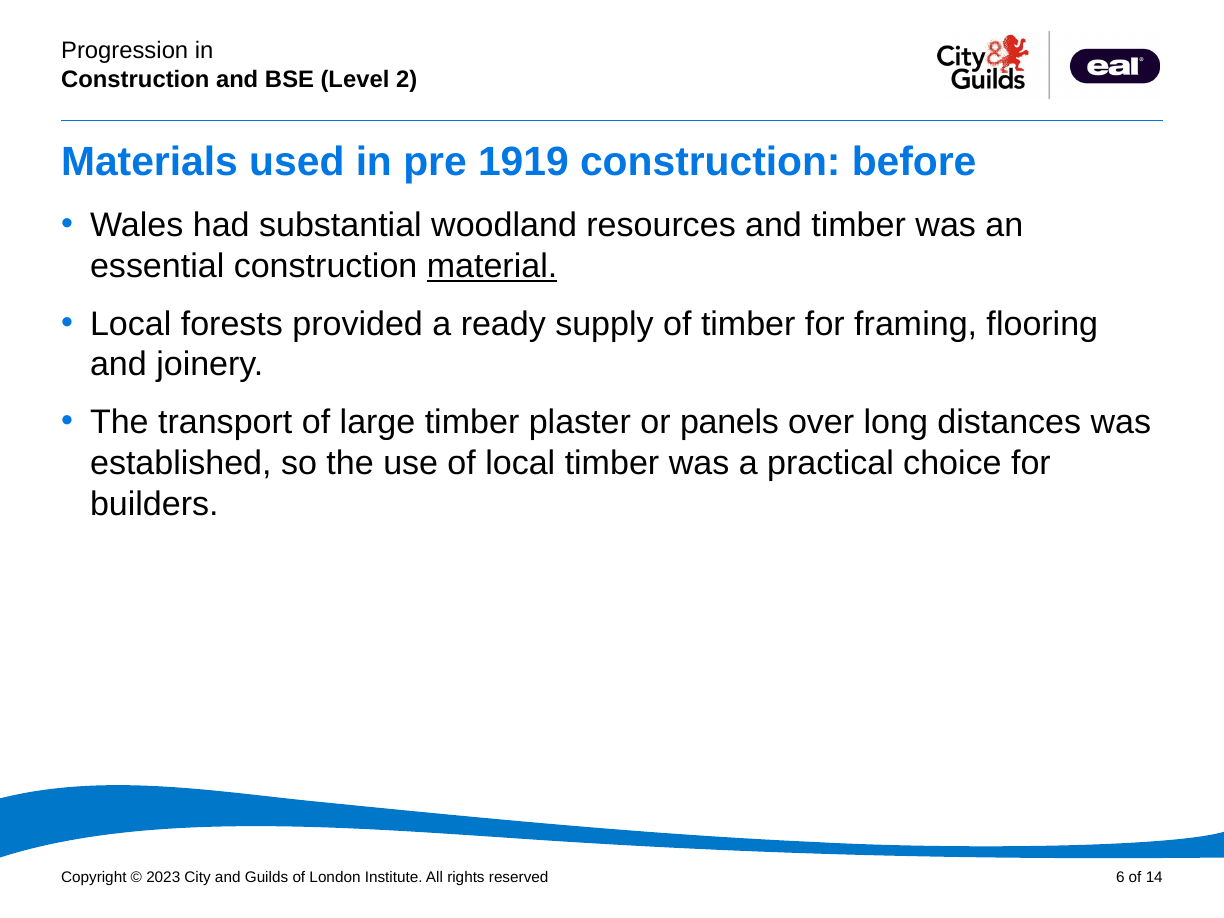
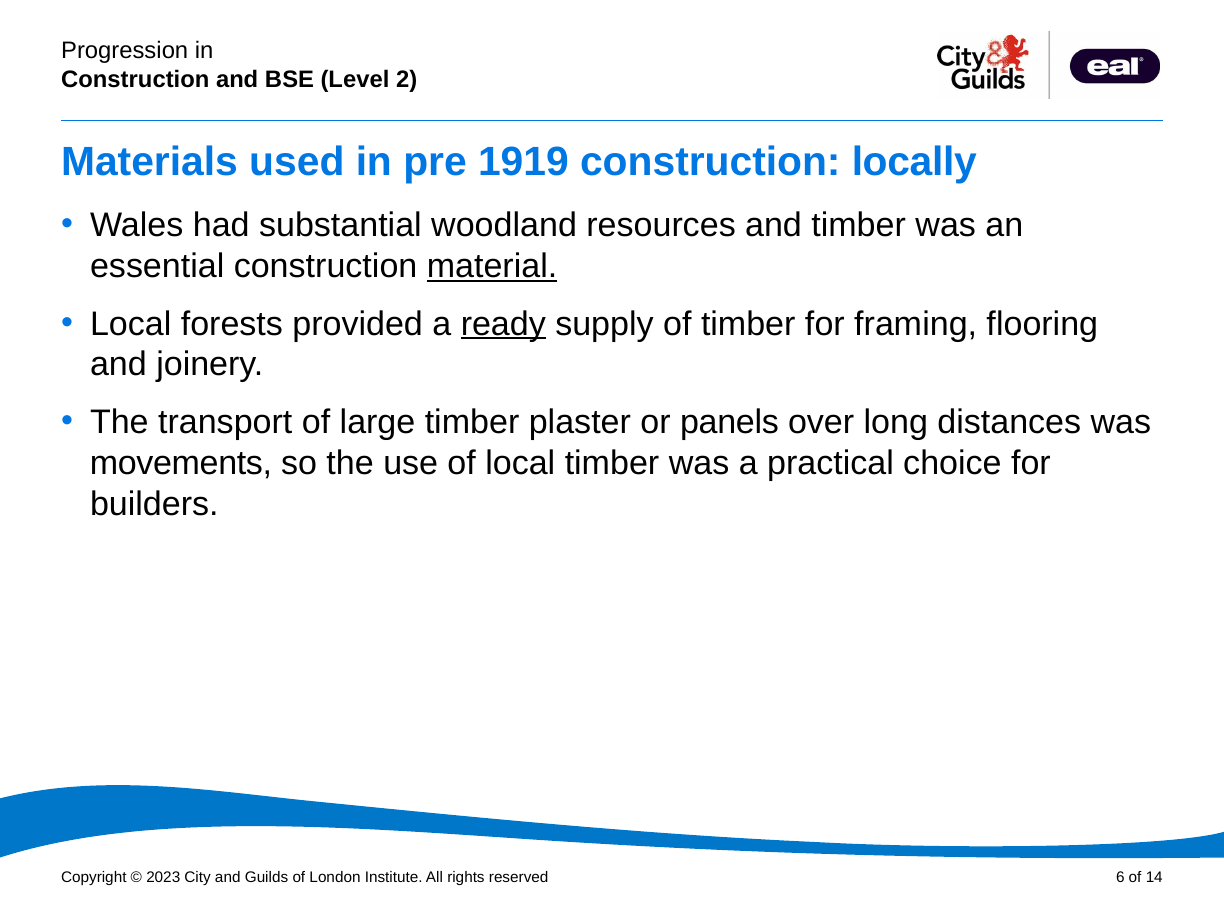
before: before -> locally (914, 162)
ready underline: none -> present (503, 324)
established: established -> movements (181, 463)
